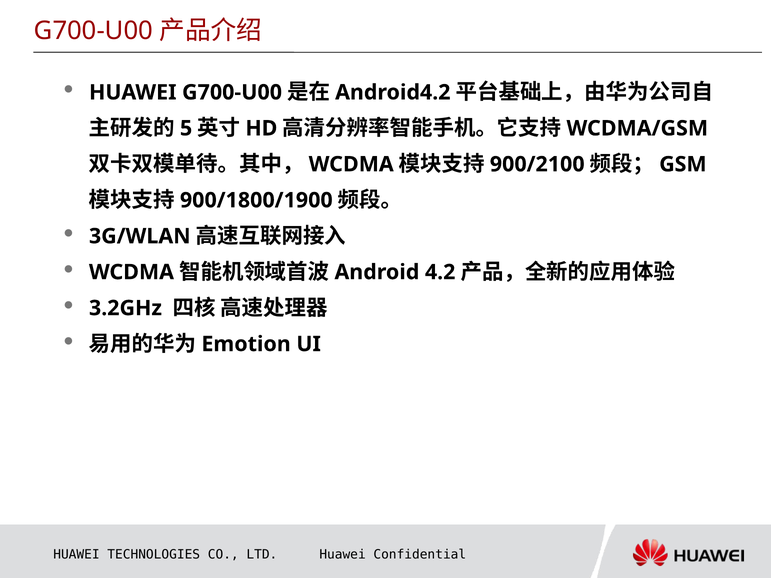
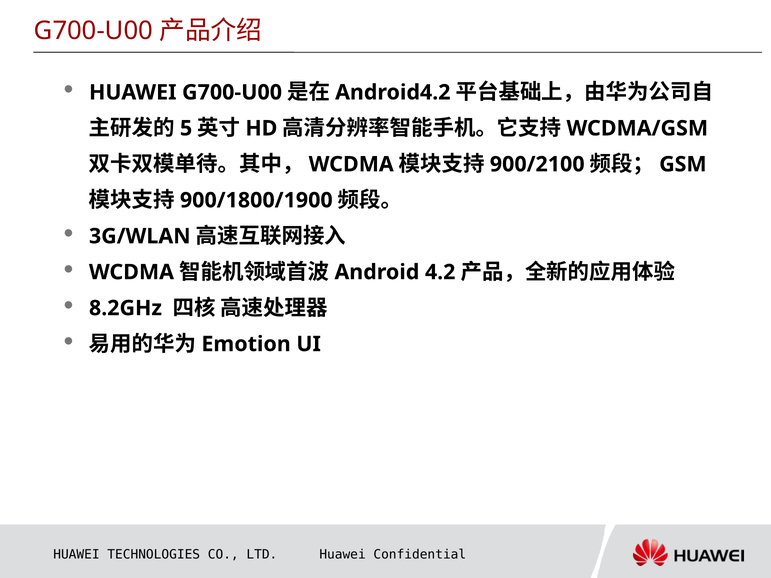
3.2GHz: 3.2GHz -> 8.2GHz (125, 308)
